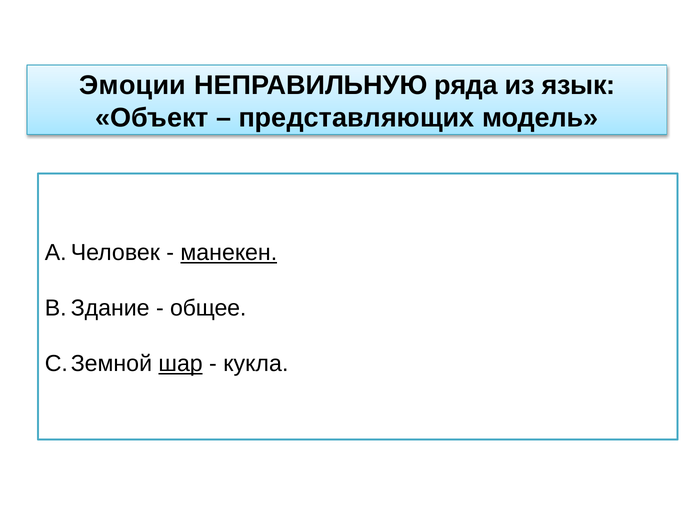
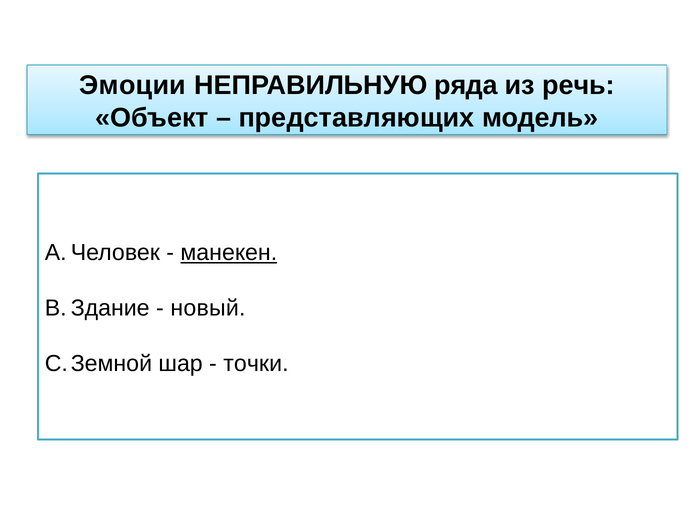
язык: язык -> речь (578, 85)
общее: общее -> новый (208, 308)
шар underline: present -> none (181, 363)
кукла: кукла -> точки (256, 363)
